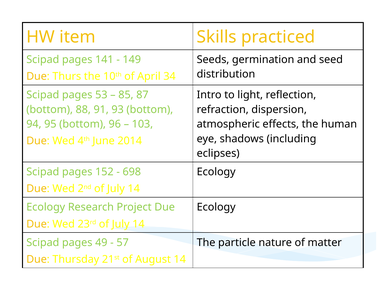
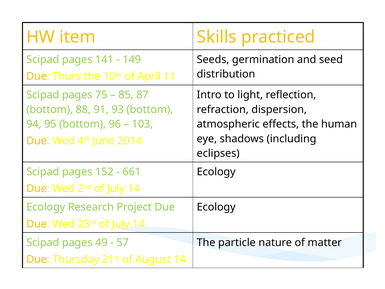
34: 34 -> 11 (170, 76)
53: 53 -> 75 (101, 95)
698: 698 -> 661 (132, 172)
